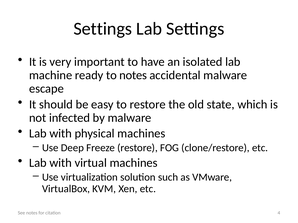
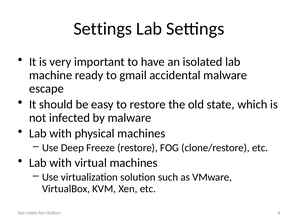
to notes: notes -> gmail (133, 75)
